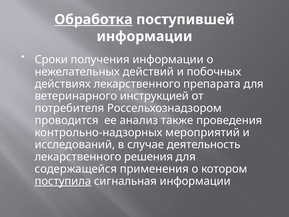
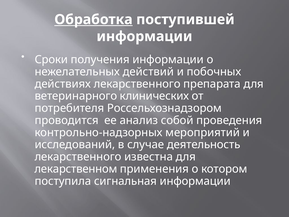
инструкцией: инструкцией -> клинических (154, 96)
также: также -> собой (177, 120)
решения: решения -> известна (149, 157)
содержащейся: содержащейся -> лекарственном (76, 169)
поступила underline: present -> none (63, 181)
